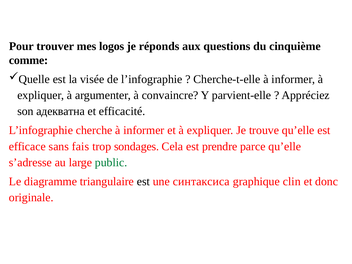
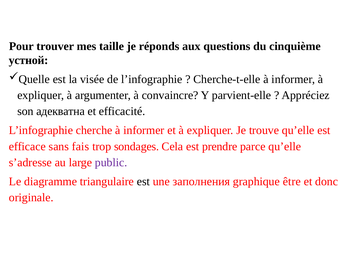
logos: logos -> taille (112, 46)
comme: comme -> устной (28, 60)
public colour: green -> purple (111, 162)
синтаксиса: синтаксиса -> заполнения (201, 181)
clin: clin -> être (292, 181)
